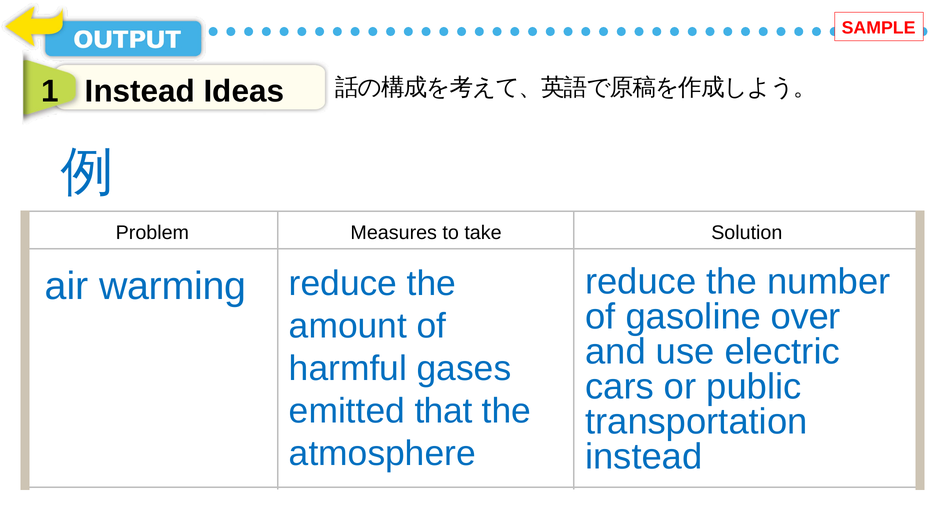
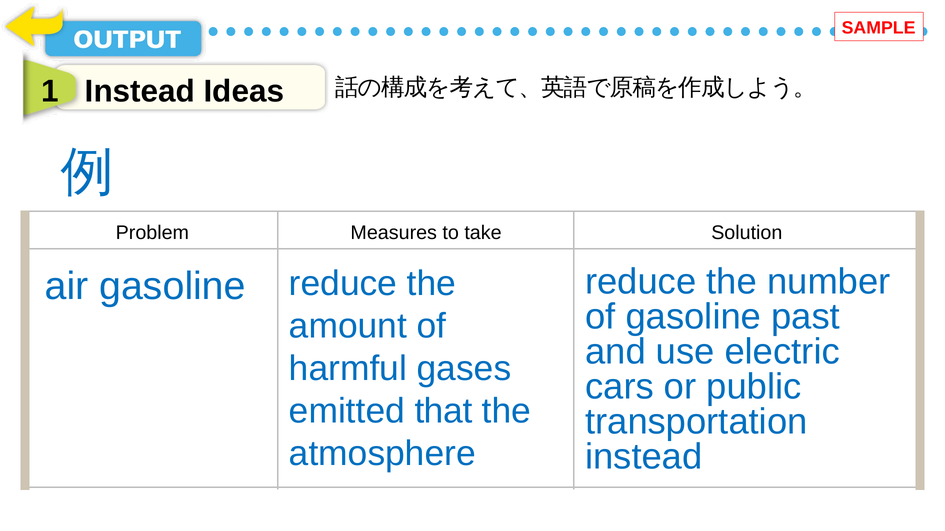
air warming: warming -> gasoline (172, 286)
over: over -> past (806, 317)
